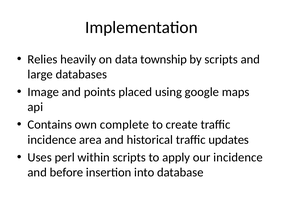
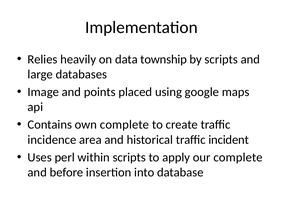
updates: updates -> incident (229, 140)
our incidence: incidence -> complete (238, 158)
